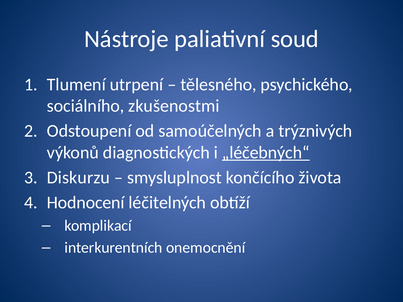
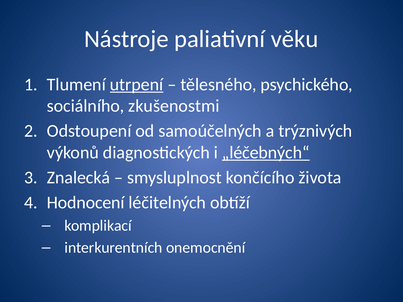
soud: soud -> věku (295, 39)
utrpení underline: none -> present (137, 85)
Diskurzu: Diskurzu -> Znalecká (78, 178)
